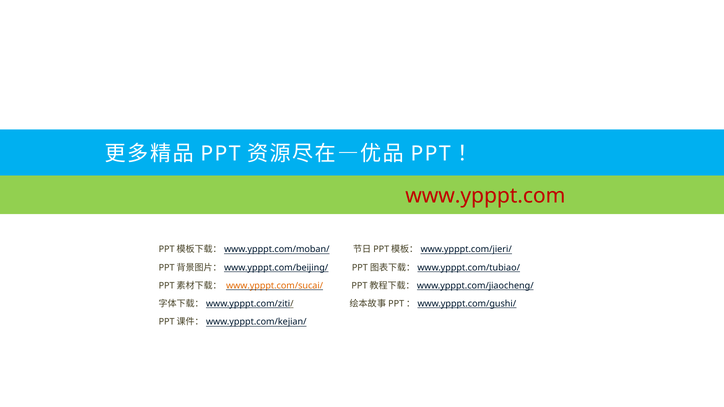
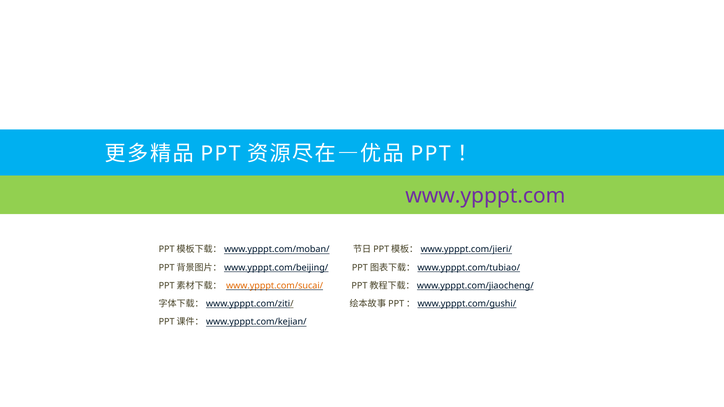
www.ypppt.com colour: red -> purple (485, 196)
